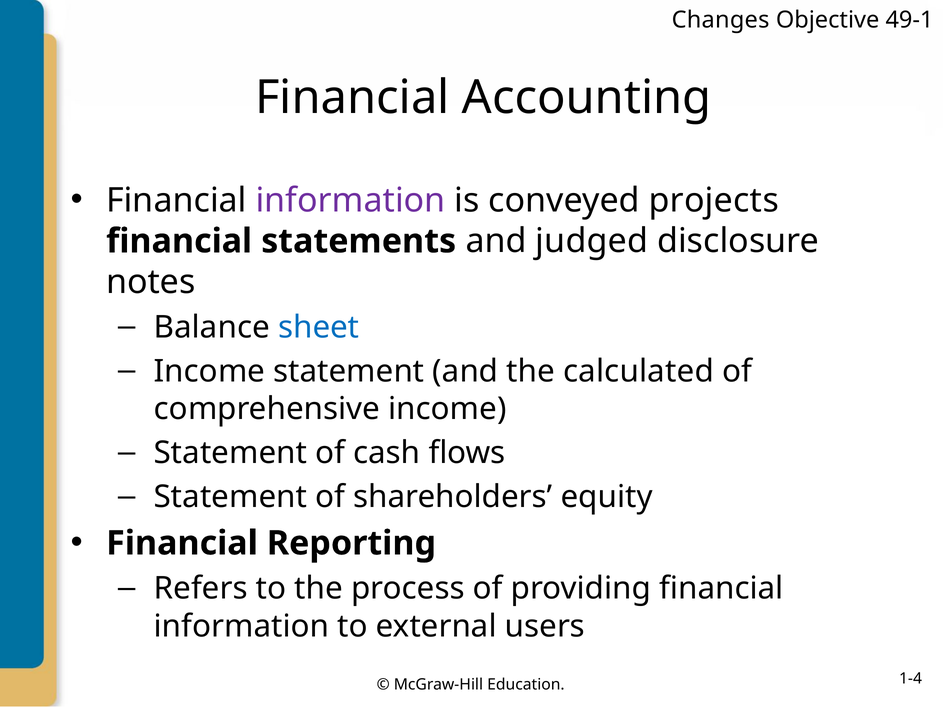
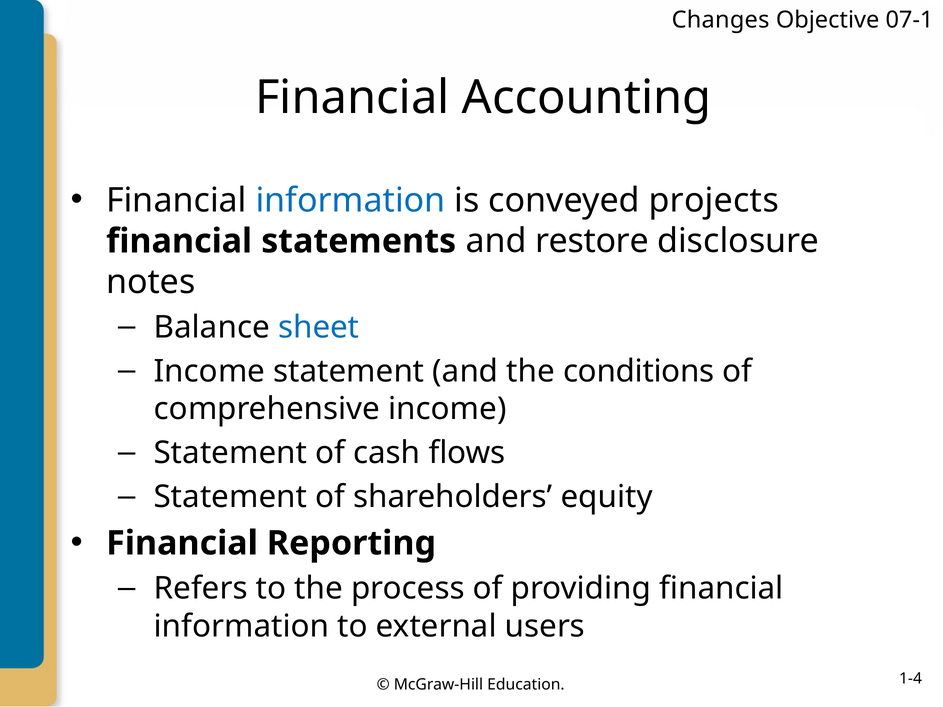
49-1: 49-1 -> 07-1 (909, 20)
information colour: purple -> blue (351, 200)
judged: judged -> restore (592, 241)
calculated: calculated -> conditions (639, 371)
